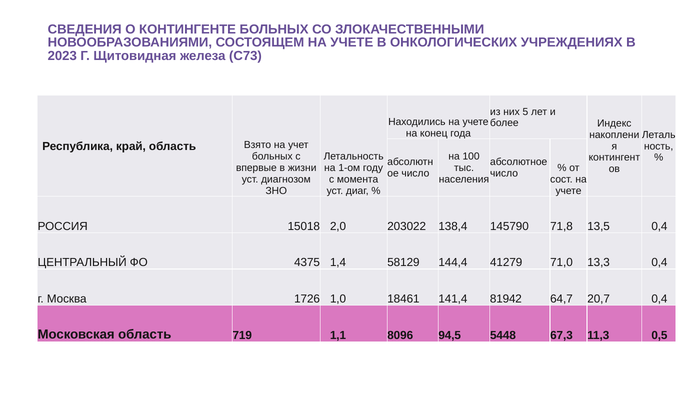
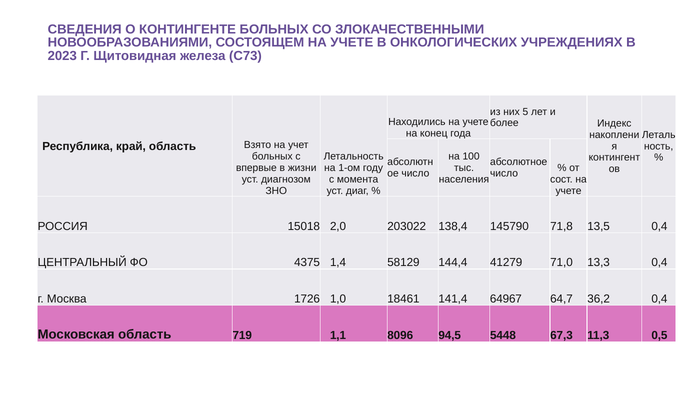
81942: 81942 -> 64967 (506, 299)
20,7: 20,7 -> 36,2 (599, 299)
